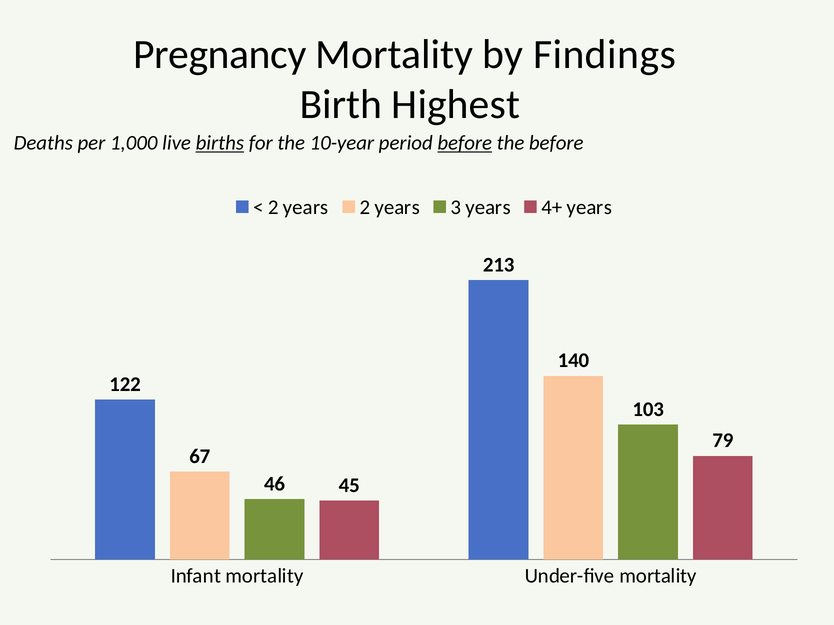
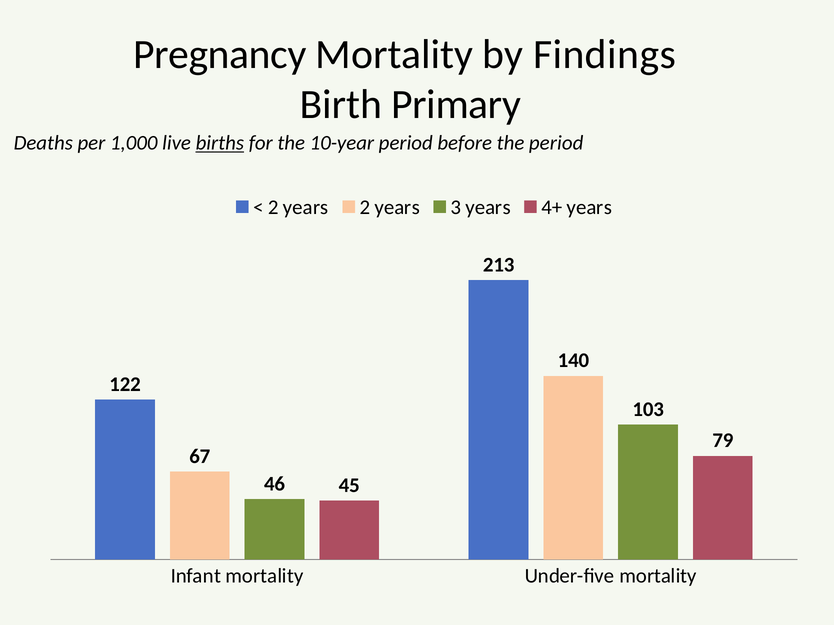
Highest: Highest -> Primary (456, 104)
before underline: present -> none (465, 143)
the before: before -> period (556, 143)
